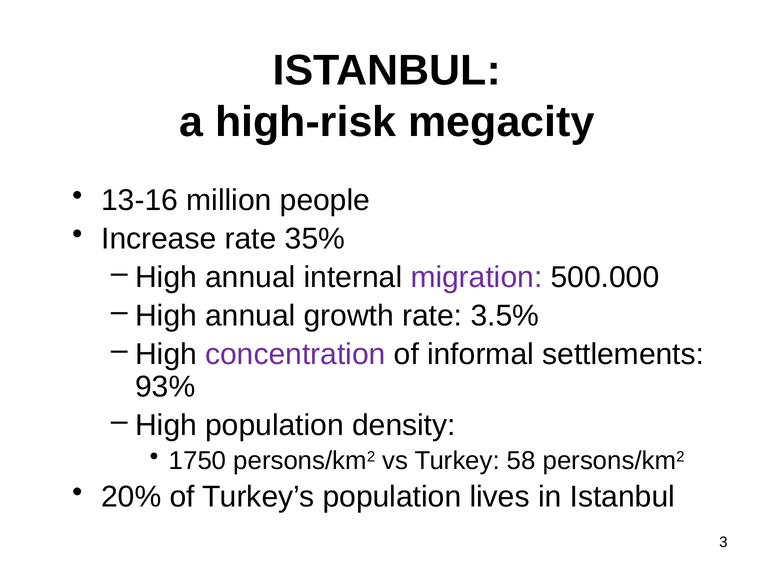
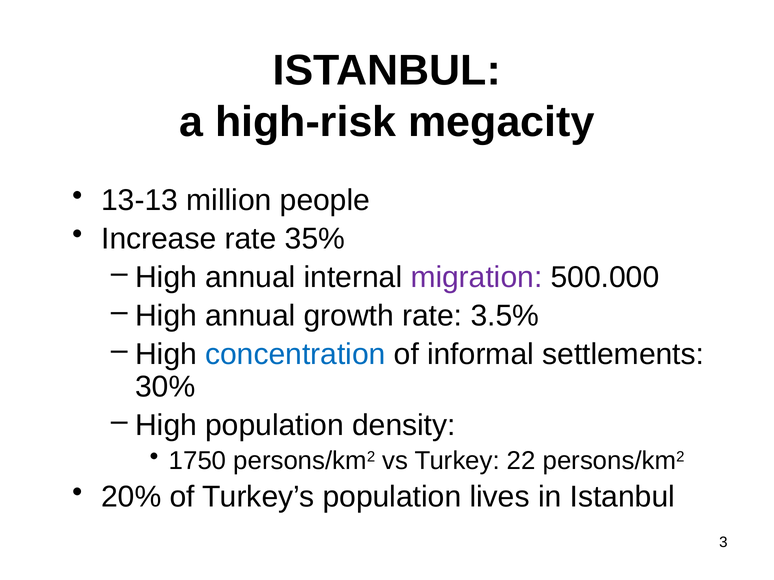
13-16: 13-16 -> 13-13 (140, 201)
concentration colour: purple -> blue (295, 355)
93%: 93% -> 30% (165, 387)
58: 58 -> 22 (521, 461)
